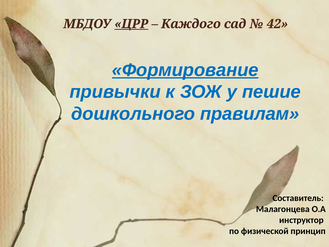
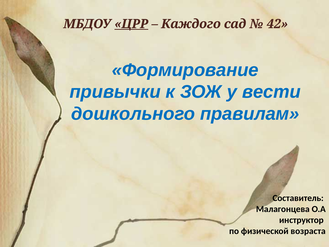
Формирование underline: present -> none (185, 70)
пешие: пешие -> вести (271, 92)
принцип: принцип -> возраста (308, 231)
